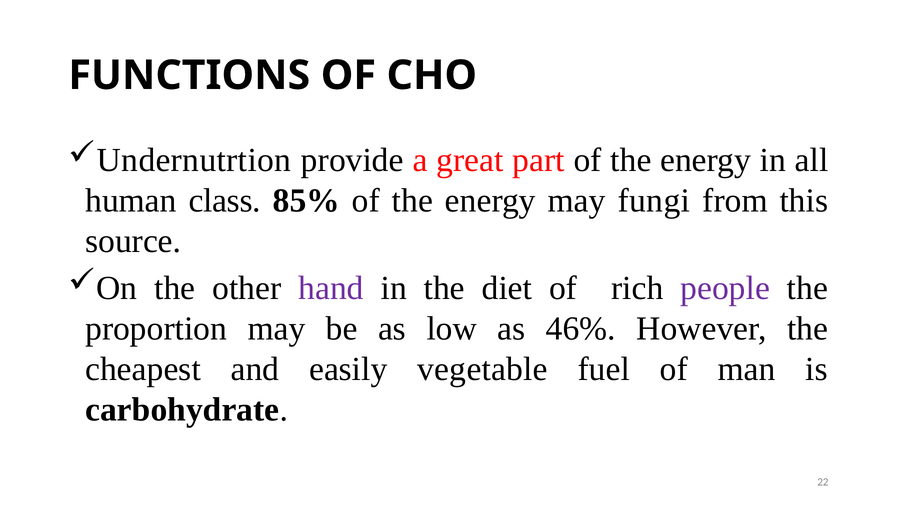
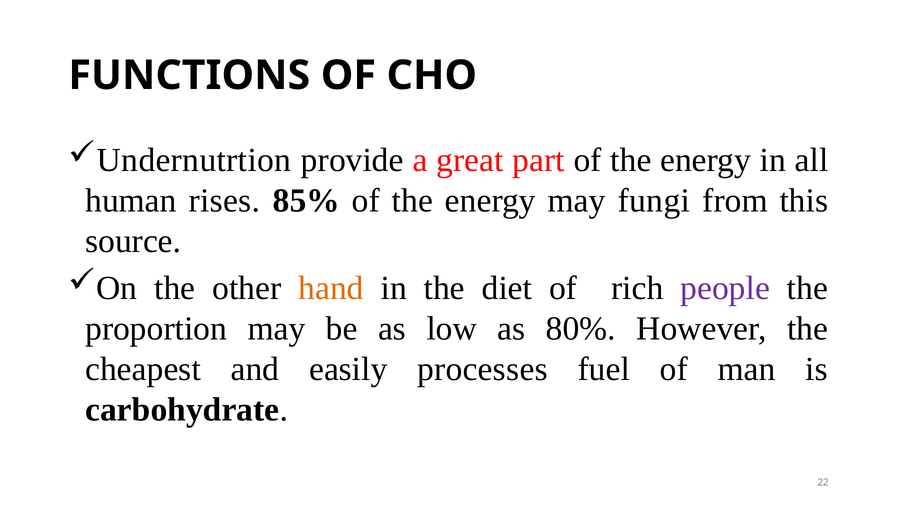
class: class -> rises (224, 201)
hand colour: purple -> orange (331, 288)
46%: 46% -> 80% (581, 328)
vegetable: vegetable -> processes (483, 369)
